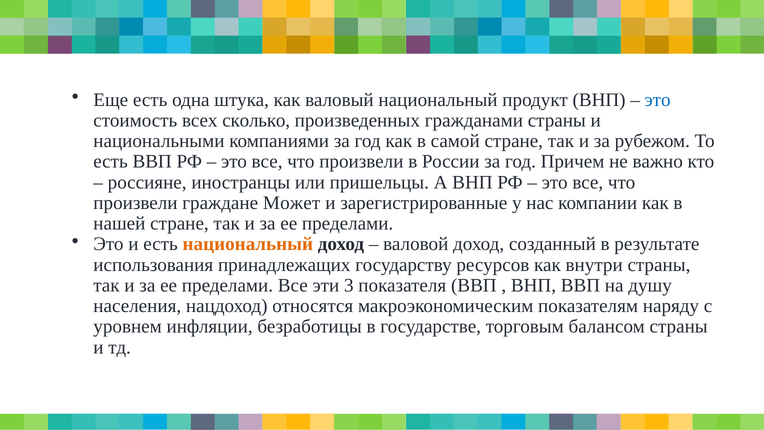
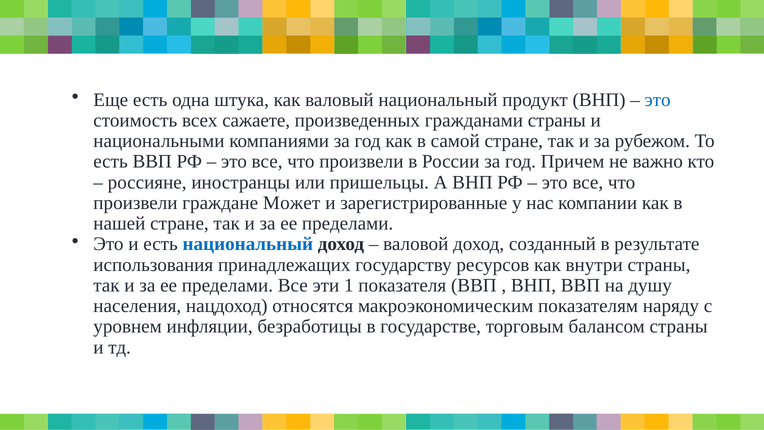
сколько: сколько -> сажаете (256, 120)
национальный colour: orange -> blue (248, 244)
3: 3 -> 1 (349, 285)
